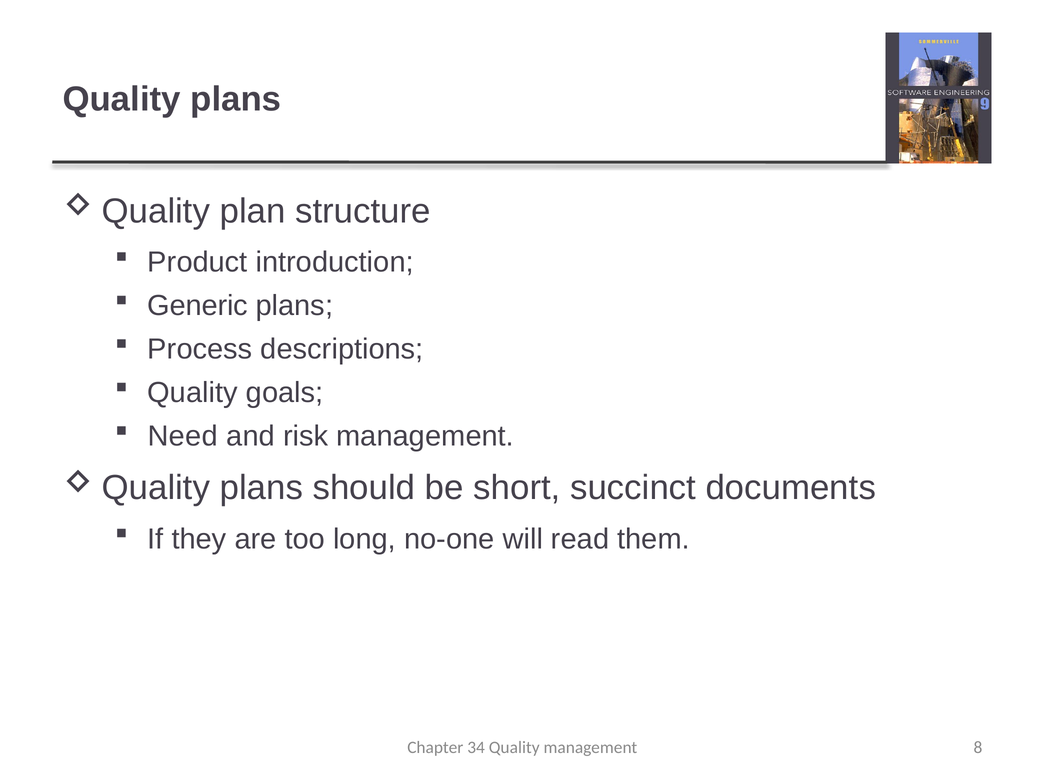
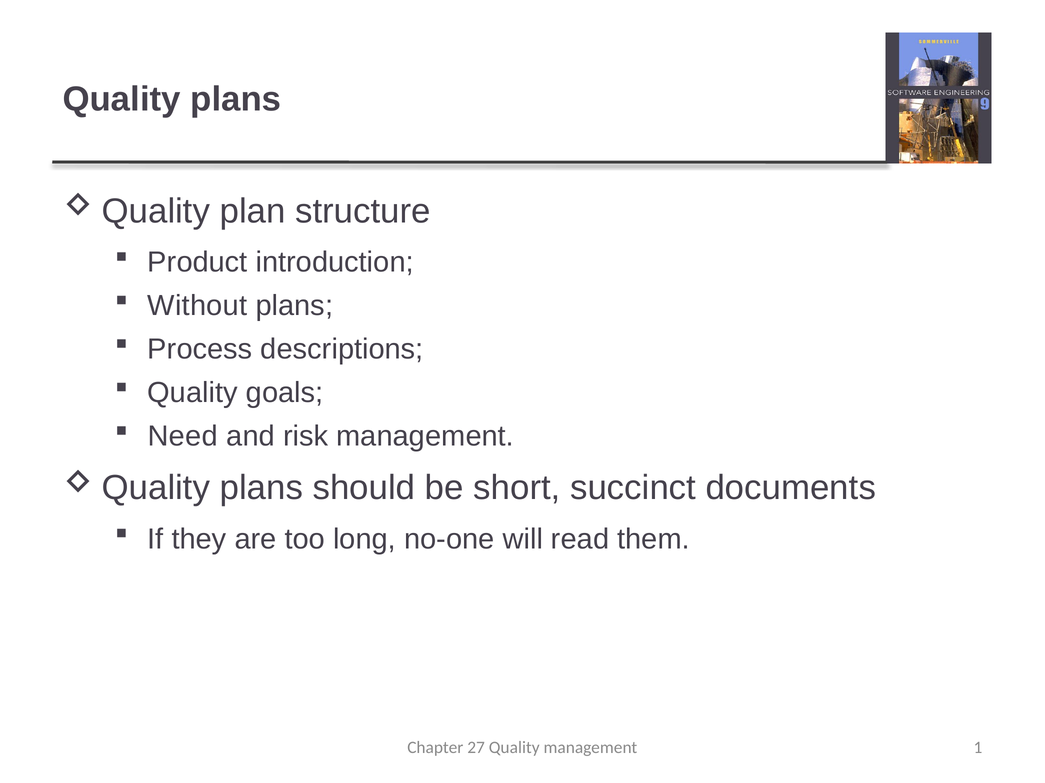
Generic: Generic -> Without (197, 306)
34: 34 -> 27 (476, 748)
8: 8 -> 1 (978, 748)
